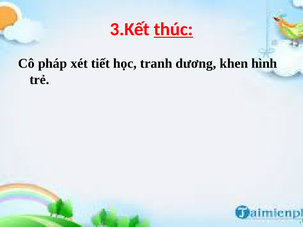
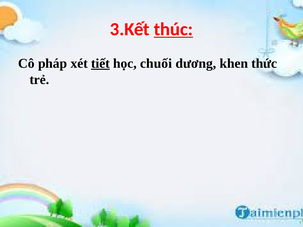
tiết underline: none -> present (100, 64)
tranh: tranh -> chuối (156, 64)
hình: hình -> thức (264, 64)
